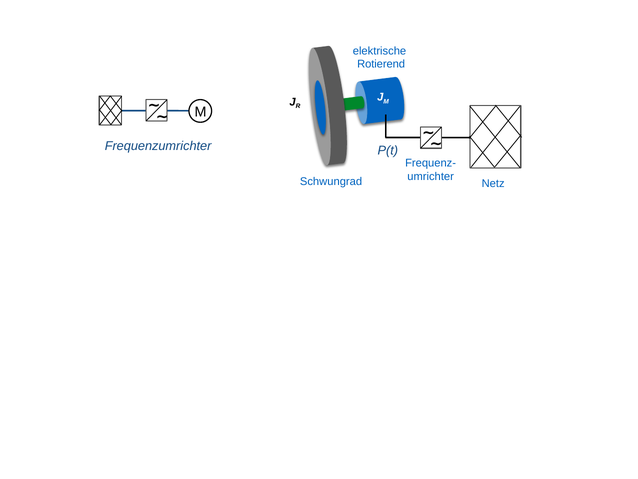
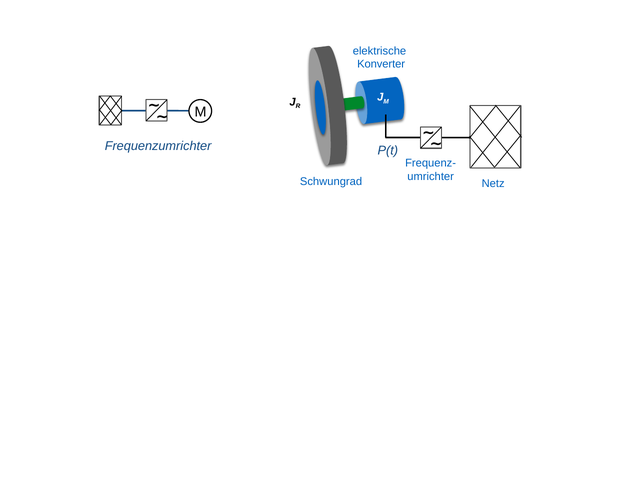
Rotierend: Rotierend -> Konverter (381, 64)
